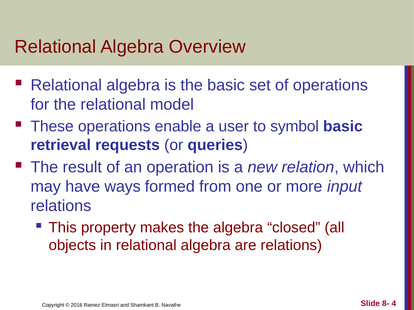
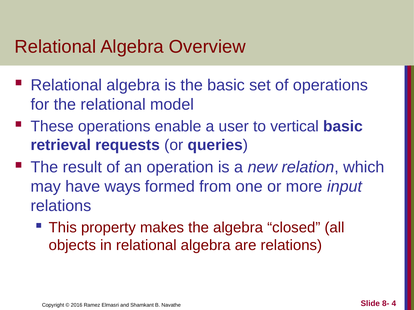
symbol: symbol -> vertical (295, 127)
